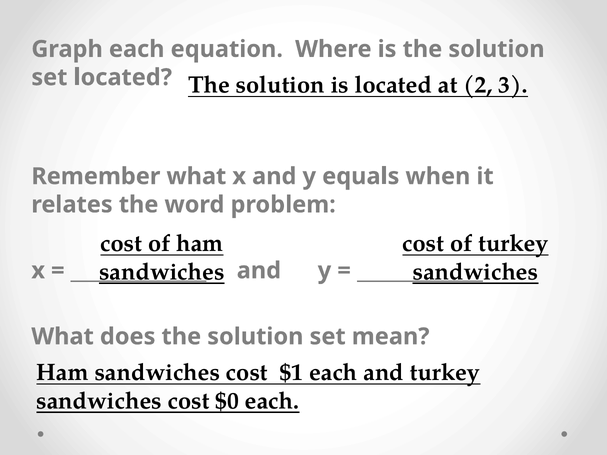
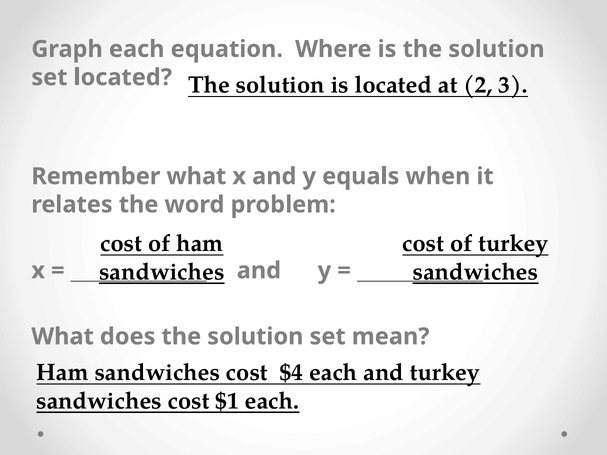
$1: $1 -> $4 (291, 373)
$0: $0 -> $1 (227, 401)
